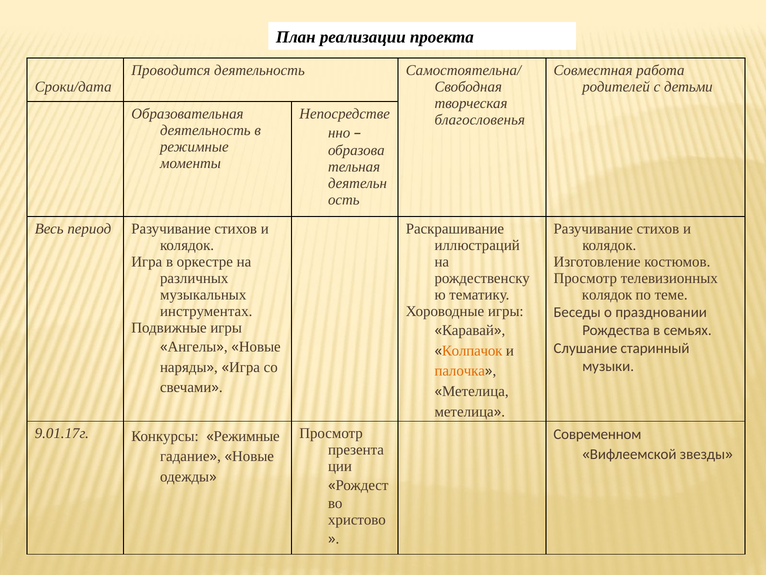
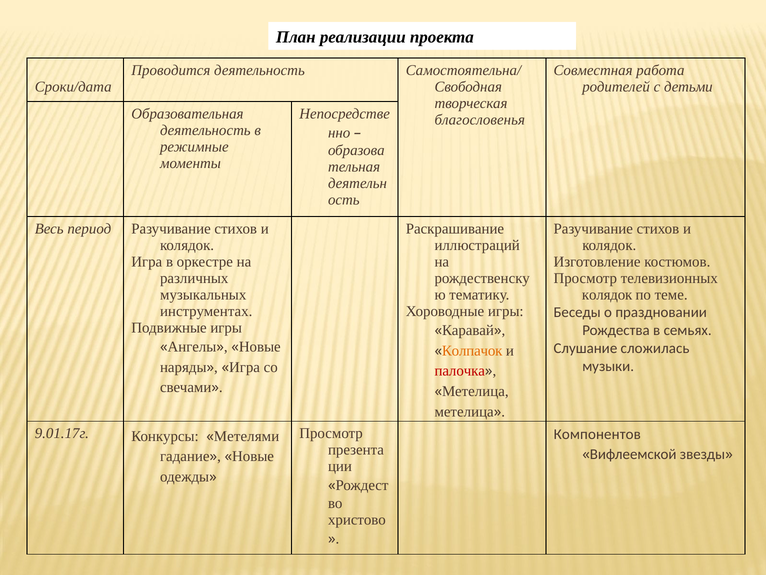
старинный: старинный -> сложилась (655, 348)
палочка colour: orange -> red (460, 371)
Режимные: Режимные -> Метелями (247, 436)
Современном: Современном -> Компонентов (597, 434)
